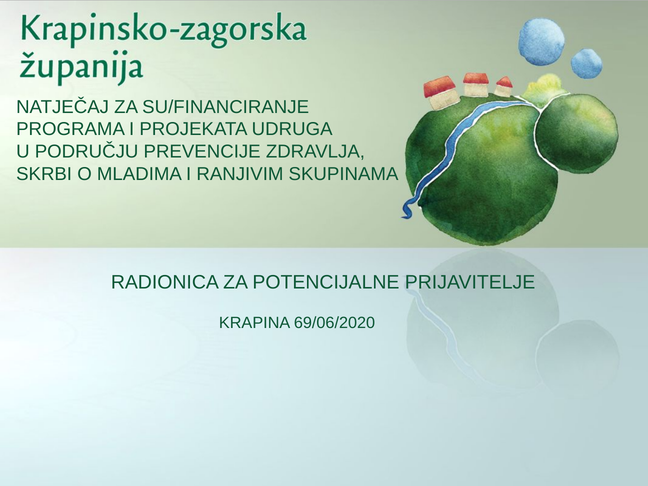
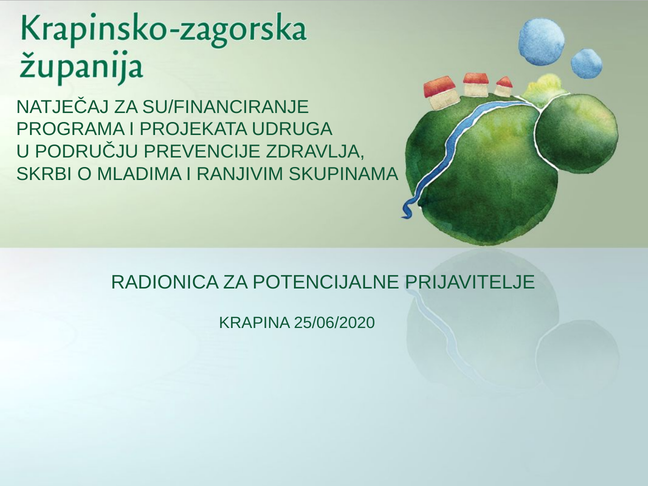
69/06/2020: 69/06/2020 -> 25/06/2020 (335, 323)
